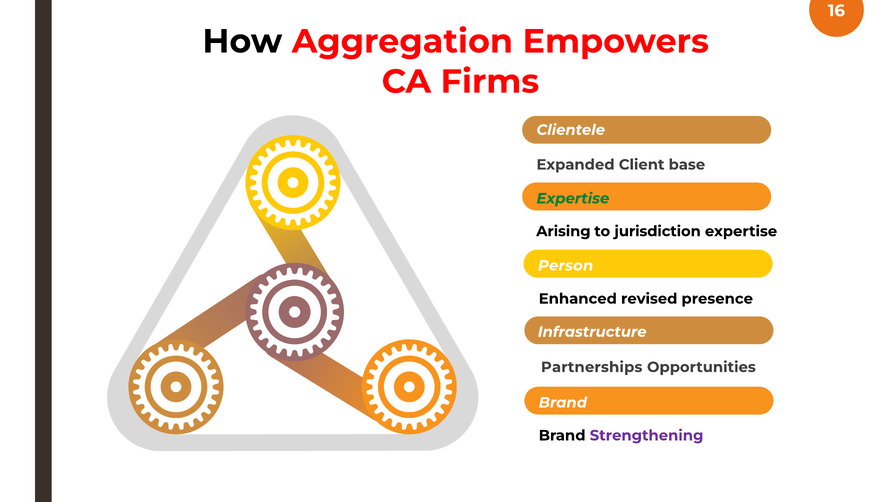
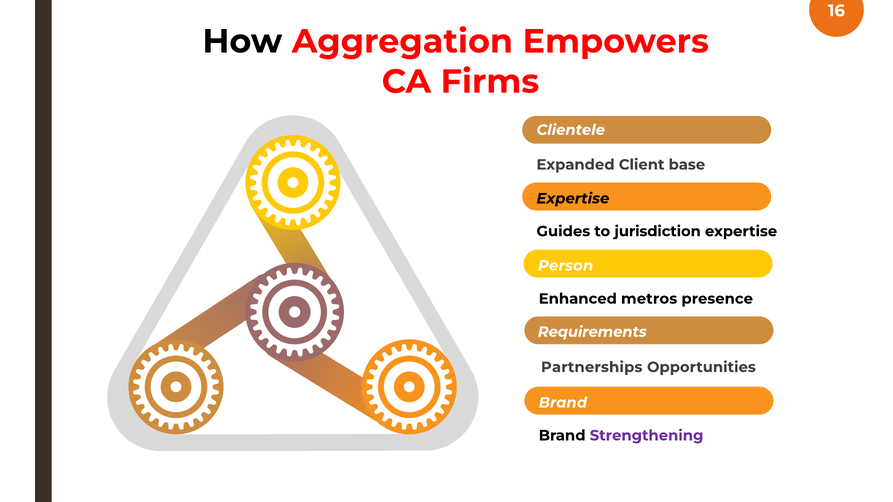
Expertise colour: green -> black (573, 199)
Arising: Arising -> Guides (563, 231)
revised: revised -> metros (649, 299)
Infrastructure: Infrastructure -> Requirements (592, 332)
